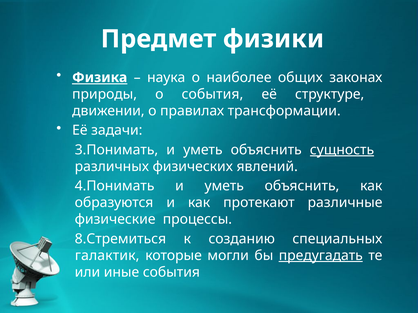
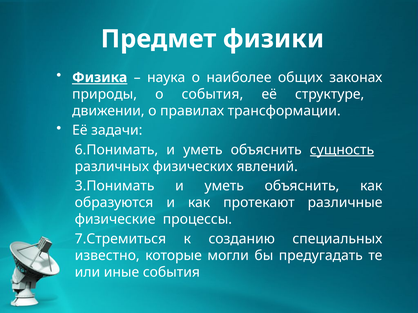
3.Понимать: 3.Понимать -> 6.Понимать (116, 150)
4.Понимать: 4.Понимать -> 3.Понимать (115, 186)
8.Стремиться: 8.Стремиться -> 7.Стремиться (120, 239)
галактик: галактик -> известно (107, 256)
предугадать underline: present -> none (321, 256)
